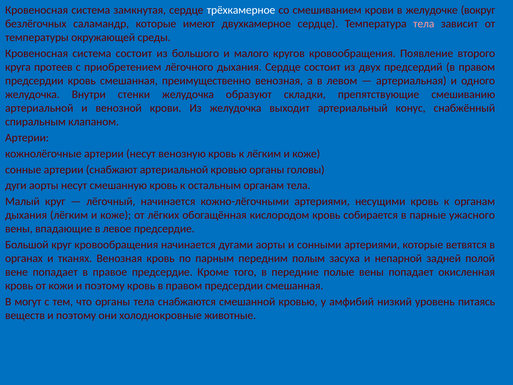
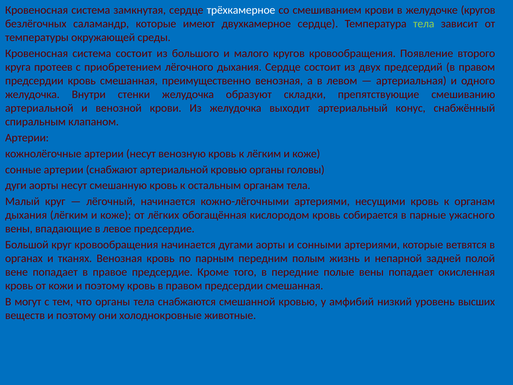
желудочке вокруг: вокруг -> кругов (478, 10)
тела colour: pink -> light green (424, 24)
засуха: засуха -> жизнь (345, 258)
питаясь: питаясь -> высших (477, 301)
